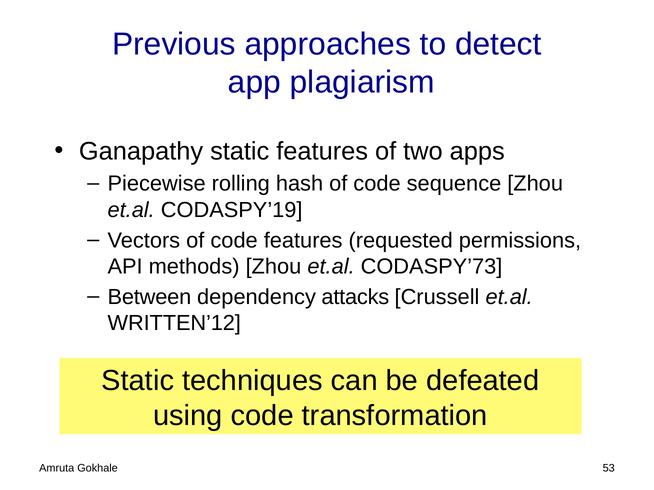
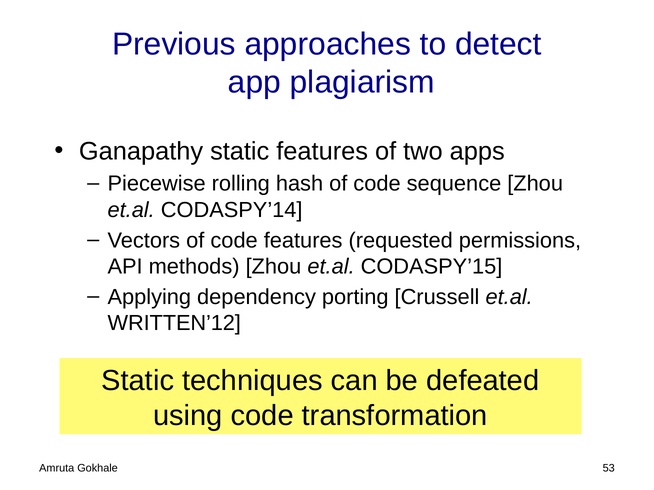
CODASPY’19: CODASPY’19 -> CODASPY’14 (232, 210)
CODASPY’73: CODASPY’73 -> CODASPY’15 (432, 267)
Between: Between -> Applying (149, 297)
attacks: attacks -> porting (355, 297)
